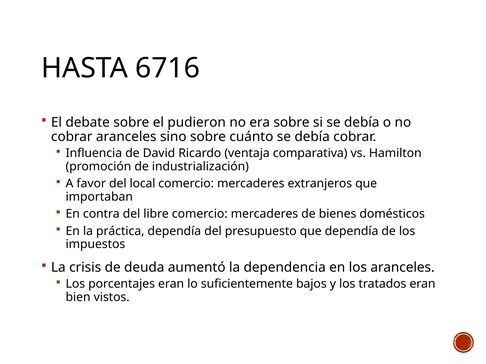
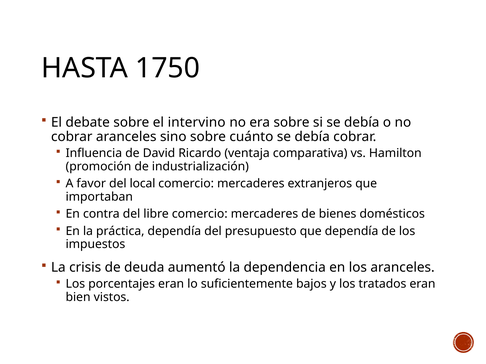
6716: 6716 -> 1750 (168, 68)
pudieron: pudieron -> intervino (197, 122)
